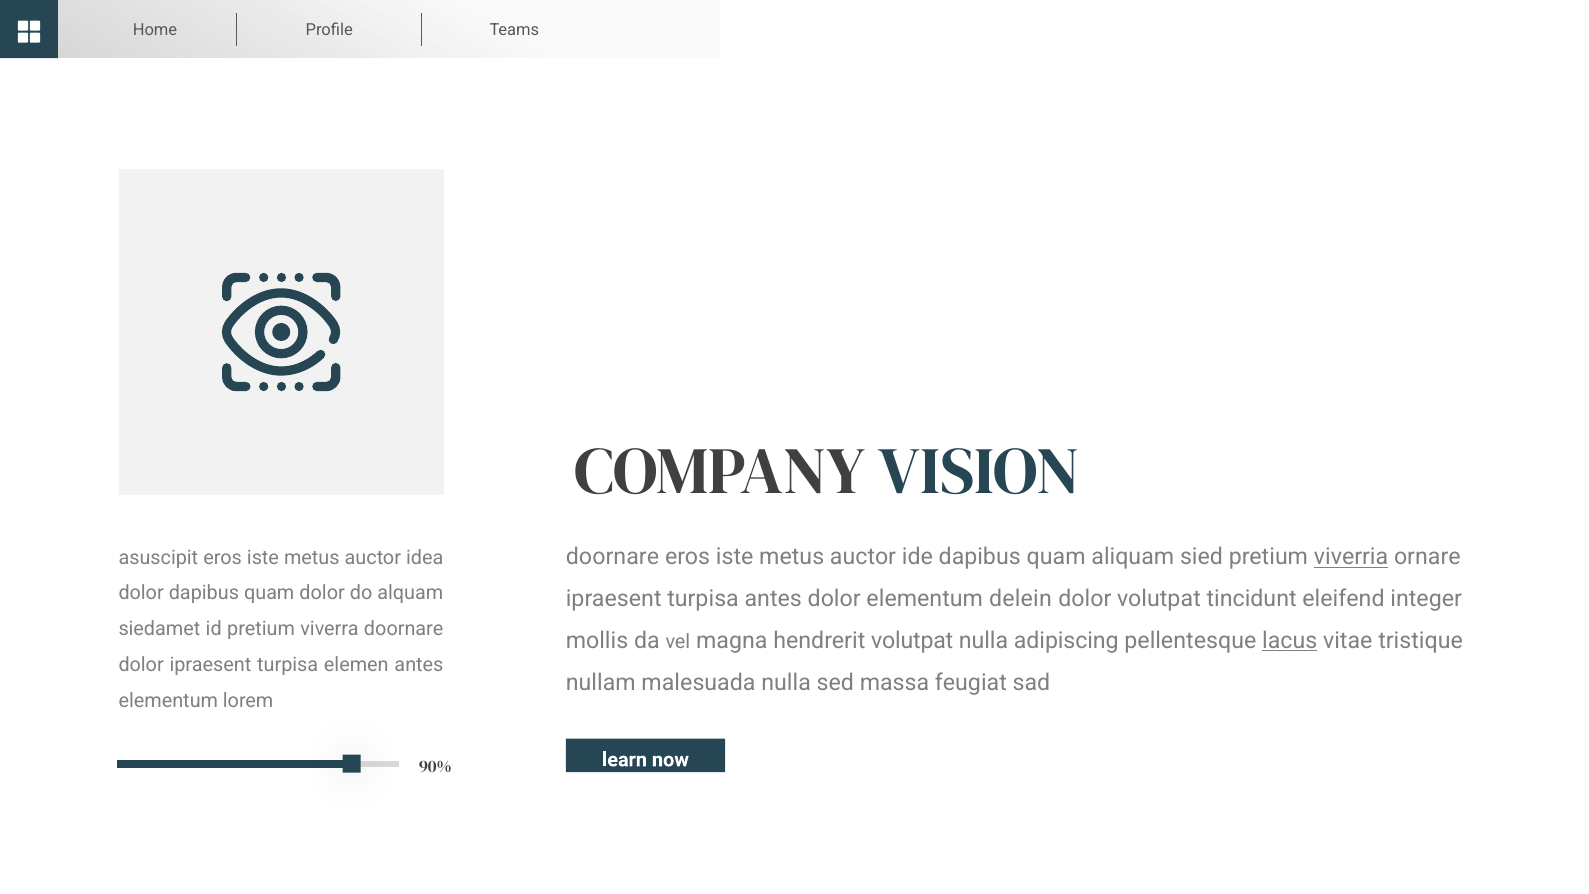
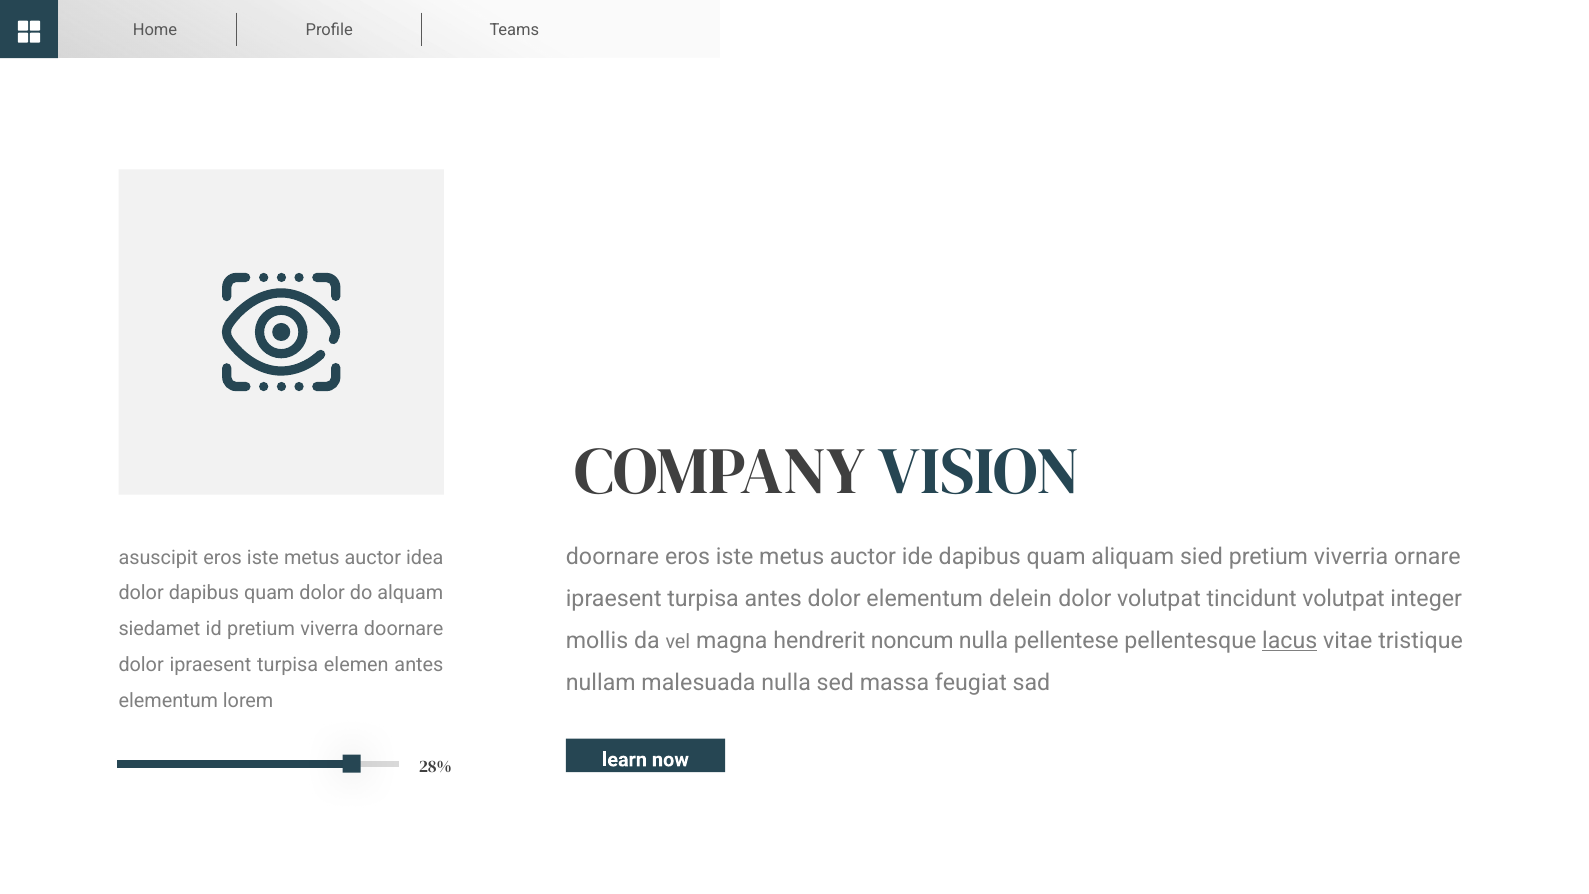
viverria underline: present -> none (1351, 557)
tincidunt eleifend: eleifend -> volutpat (1344, 599)
hendrerit volutpat: volutpat -> noncum (912, 640)
adipiscing: adipiscing -> pellentese (1066, 640)
90%: 90% -> 28% (435, 767)
